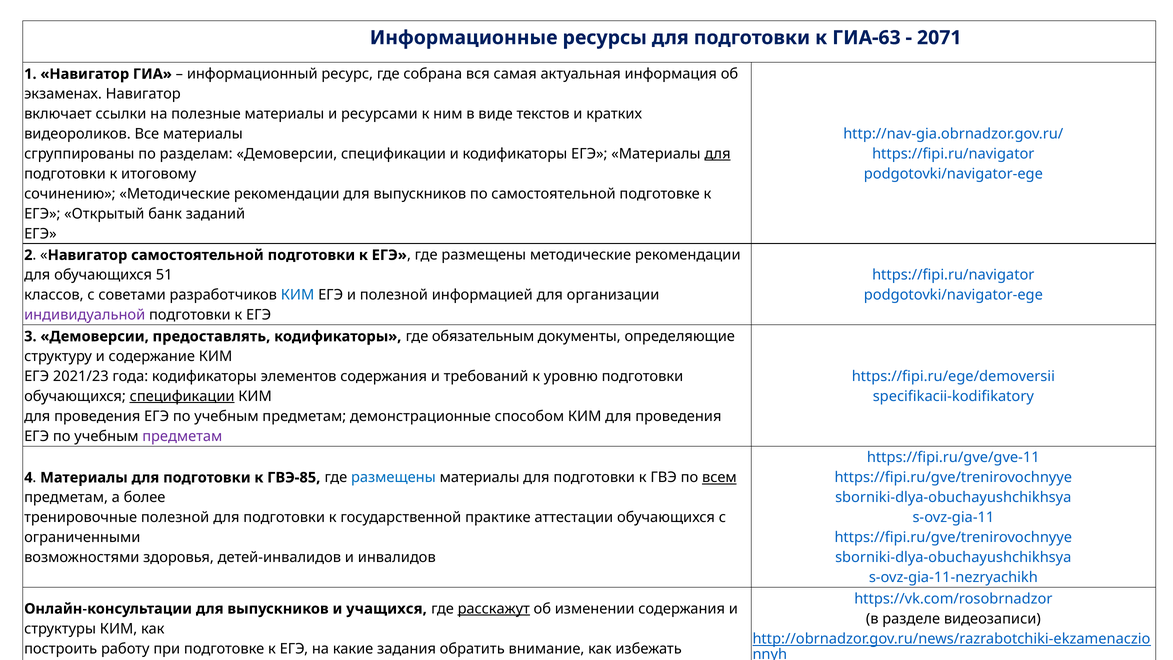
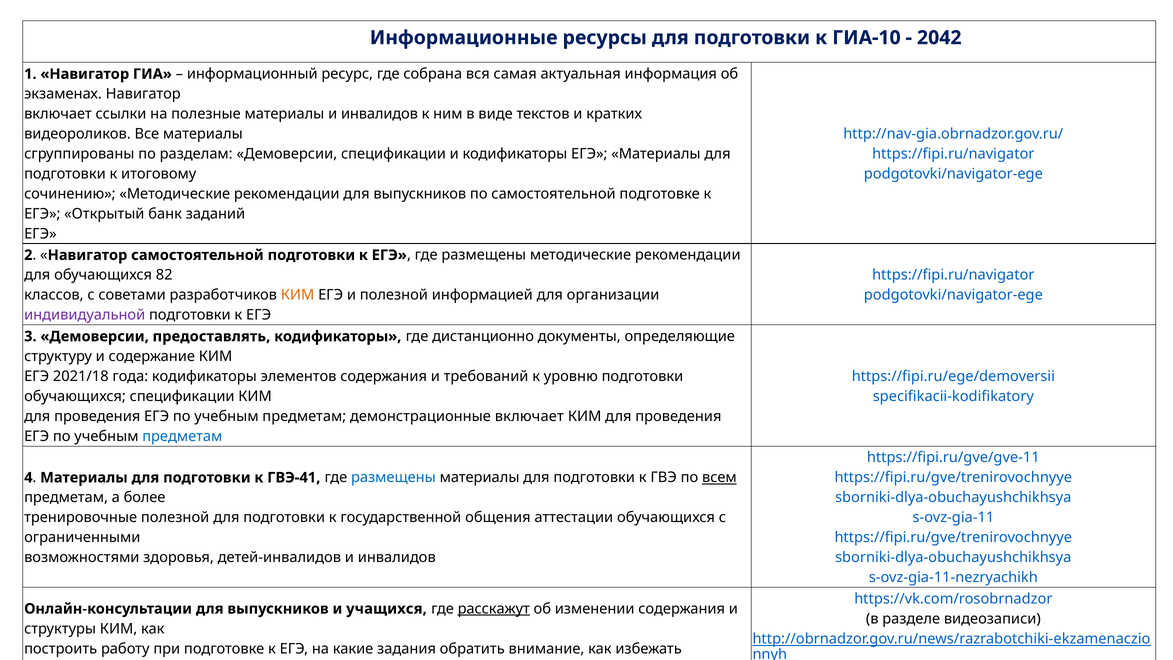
ГИА-63: ГИА-63 -> ГИА-10 (866, 38)
2071: 2071 -> 2042 (939, 38)
материалы и ресурсами: ресурсами -> инвалидов (379, 114)
для underline: present -> none (717, 154)
51: 51 -> 82 (164, 275)
КИМ colour: blue -> orange (298, 295)
обязательным: обязательным -> дистанционно (483, 336)
2021/23: 2021/23 -> 2021/18 (81, 376)
спецификации underline: present -> none (182, 396)
демонстрационные способом: способом -> включает (529, 416)
предметам colour: purple -> blue (182, 436)
ГВЭ-85: ГВЭ-85 -> ГВЭ-41 (294, 477)
практике: практике -> общения (498, 517)
